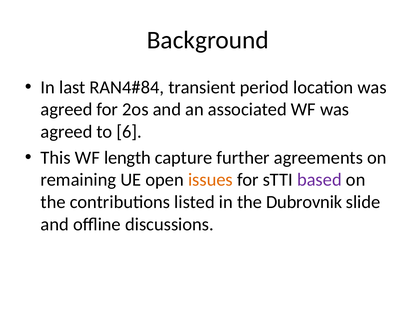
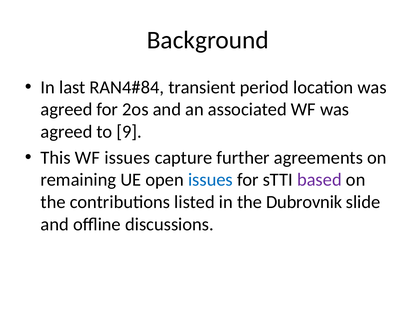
6: 6 -> 9 (129, 132)
WF length: length -> issues (127, 158)
issues colour: orange -> blue (210, 180)
